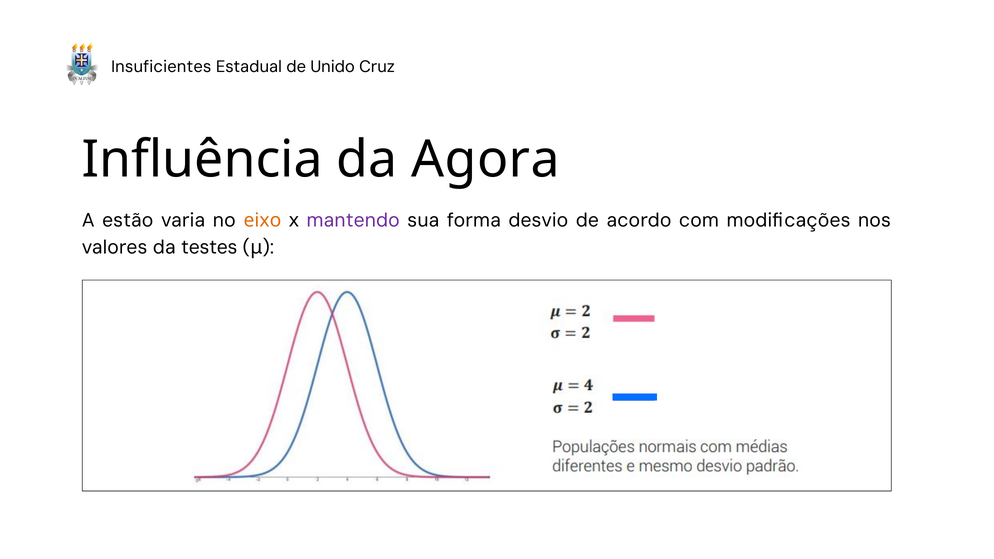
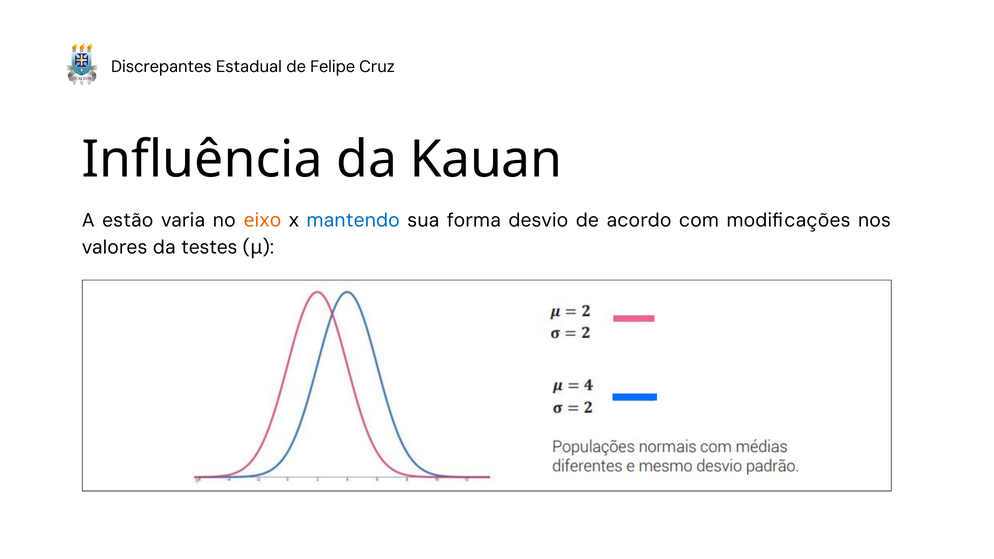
Insuficientes: Insuficientes -> Discrepantes (161, 67)
Unido: Unido -> Felipe (333, 67)
Agora: Agora -> Kauan (486, 160)
mantendo colour: purple -> blue (353, 220)
